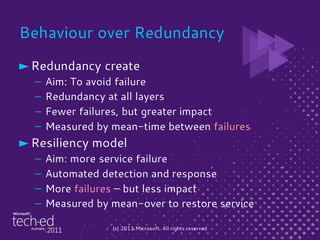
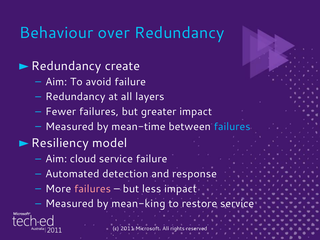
failures colour: pink -> light blue (232, 127)
Aim more: more -> cloud (83, 159)
mean-over: mean-over -> mean-king (138, 204)
